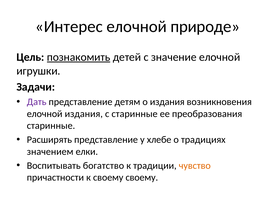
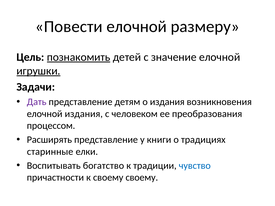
Интерес: Интерес -> Повести (69, 27)
природе: природе -> размеру (205, 27)
игрушки underline: none -> present (38, 71)
с старинные: старинные -> человеком (135, 114)
старинные: старинные -> процессом (51, 126)
хлебе: хлебе -> книги (159, 140)
значением: значением -> старинные (50, 152)
чувство colour: orange -> blue (195, 166)
